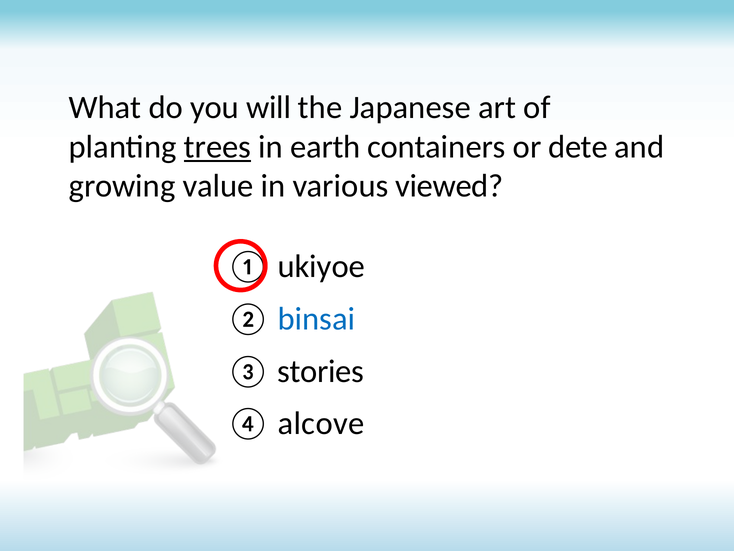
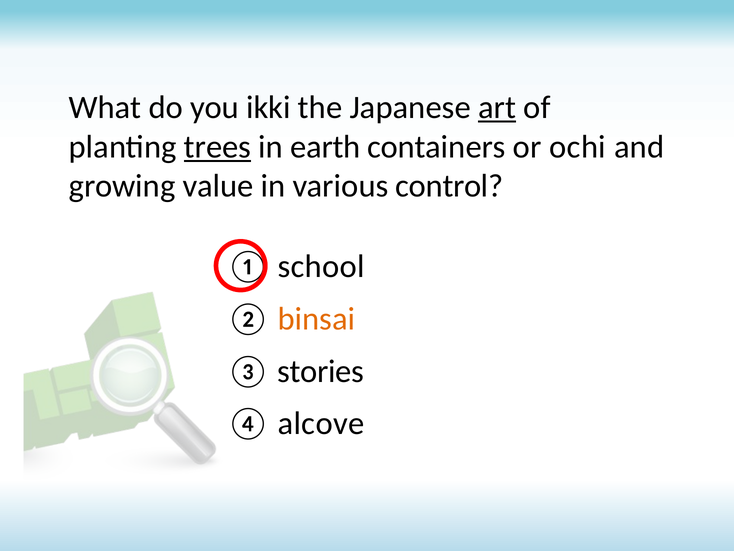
will: will -> ikki (269, 108)
art underline: none -> present (497, 108)
dete: dete -> ochi (578, 147)
viewed: viewed -> control (449, 186)
ukiyoe: ukiyoe -> school (321, 266)
binsai colour: blue -> orange (316, 318)
